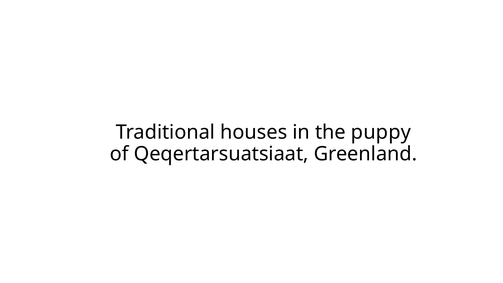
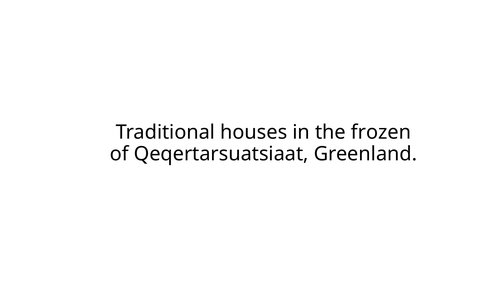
puppy: puppy -> frozen (381, 132)
